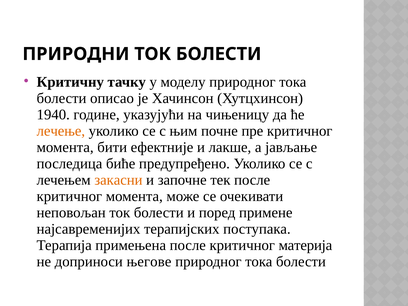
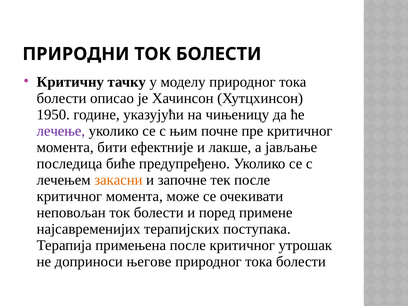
1940: 1940 -> 1950 (53, 115)
лечење colour: orange -> purple (61, 131)
материја: материја -> утрошак (305, 245)
